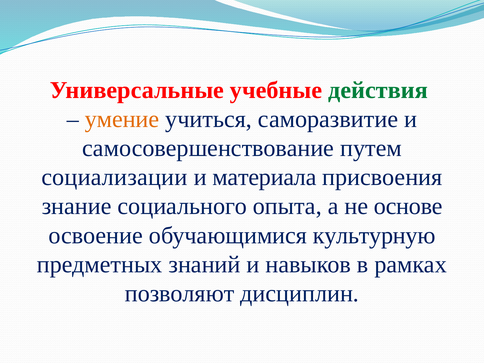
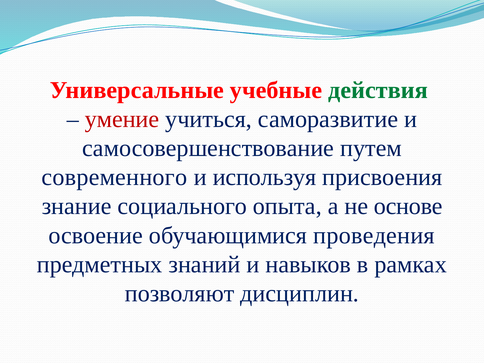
умение colour: orange -> red (122, 119)
социализации: социализации -> современного (114, 177)
материала: материала -> используя (265, 177)
культурную: культурную -> проведения (374, 235)
